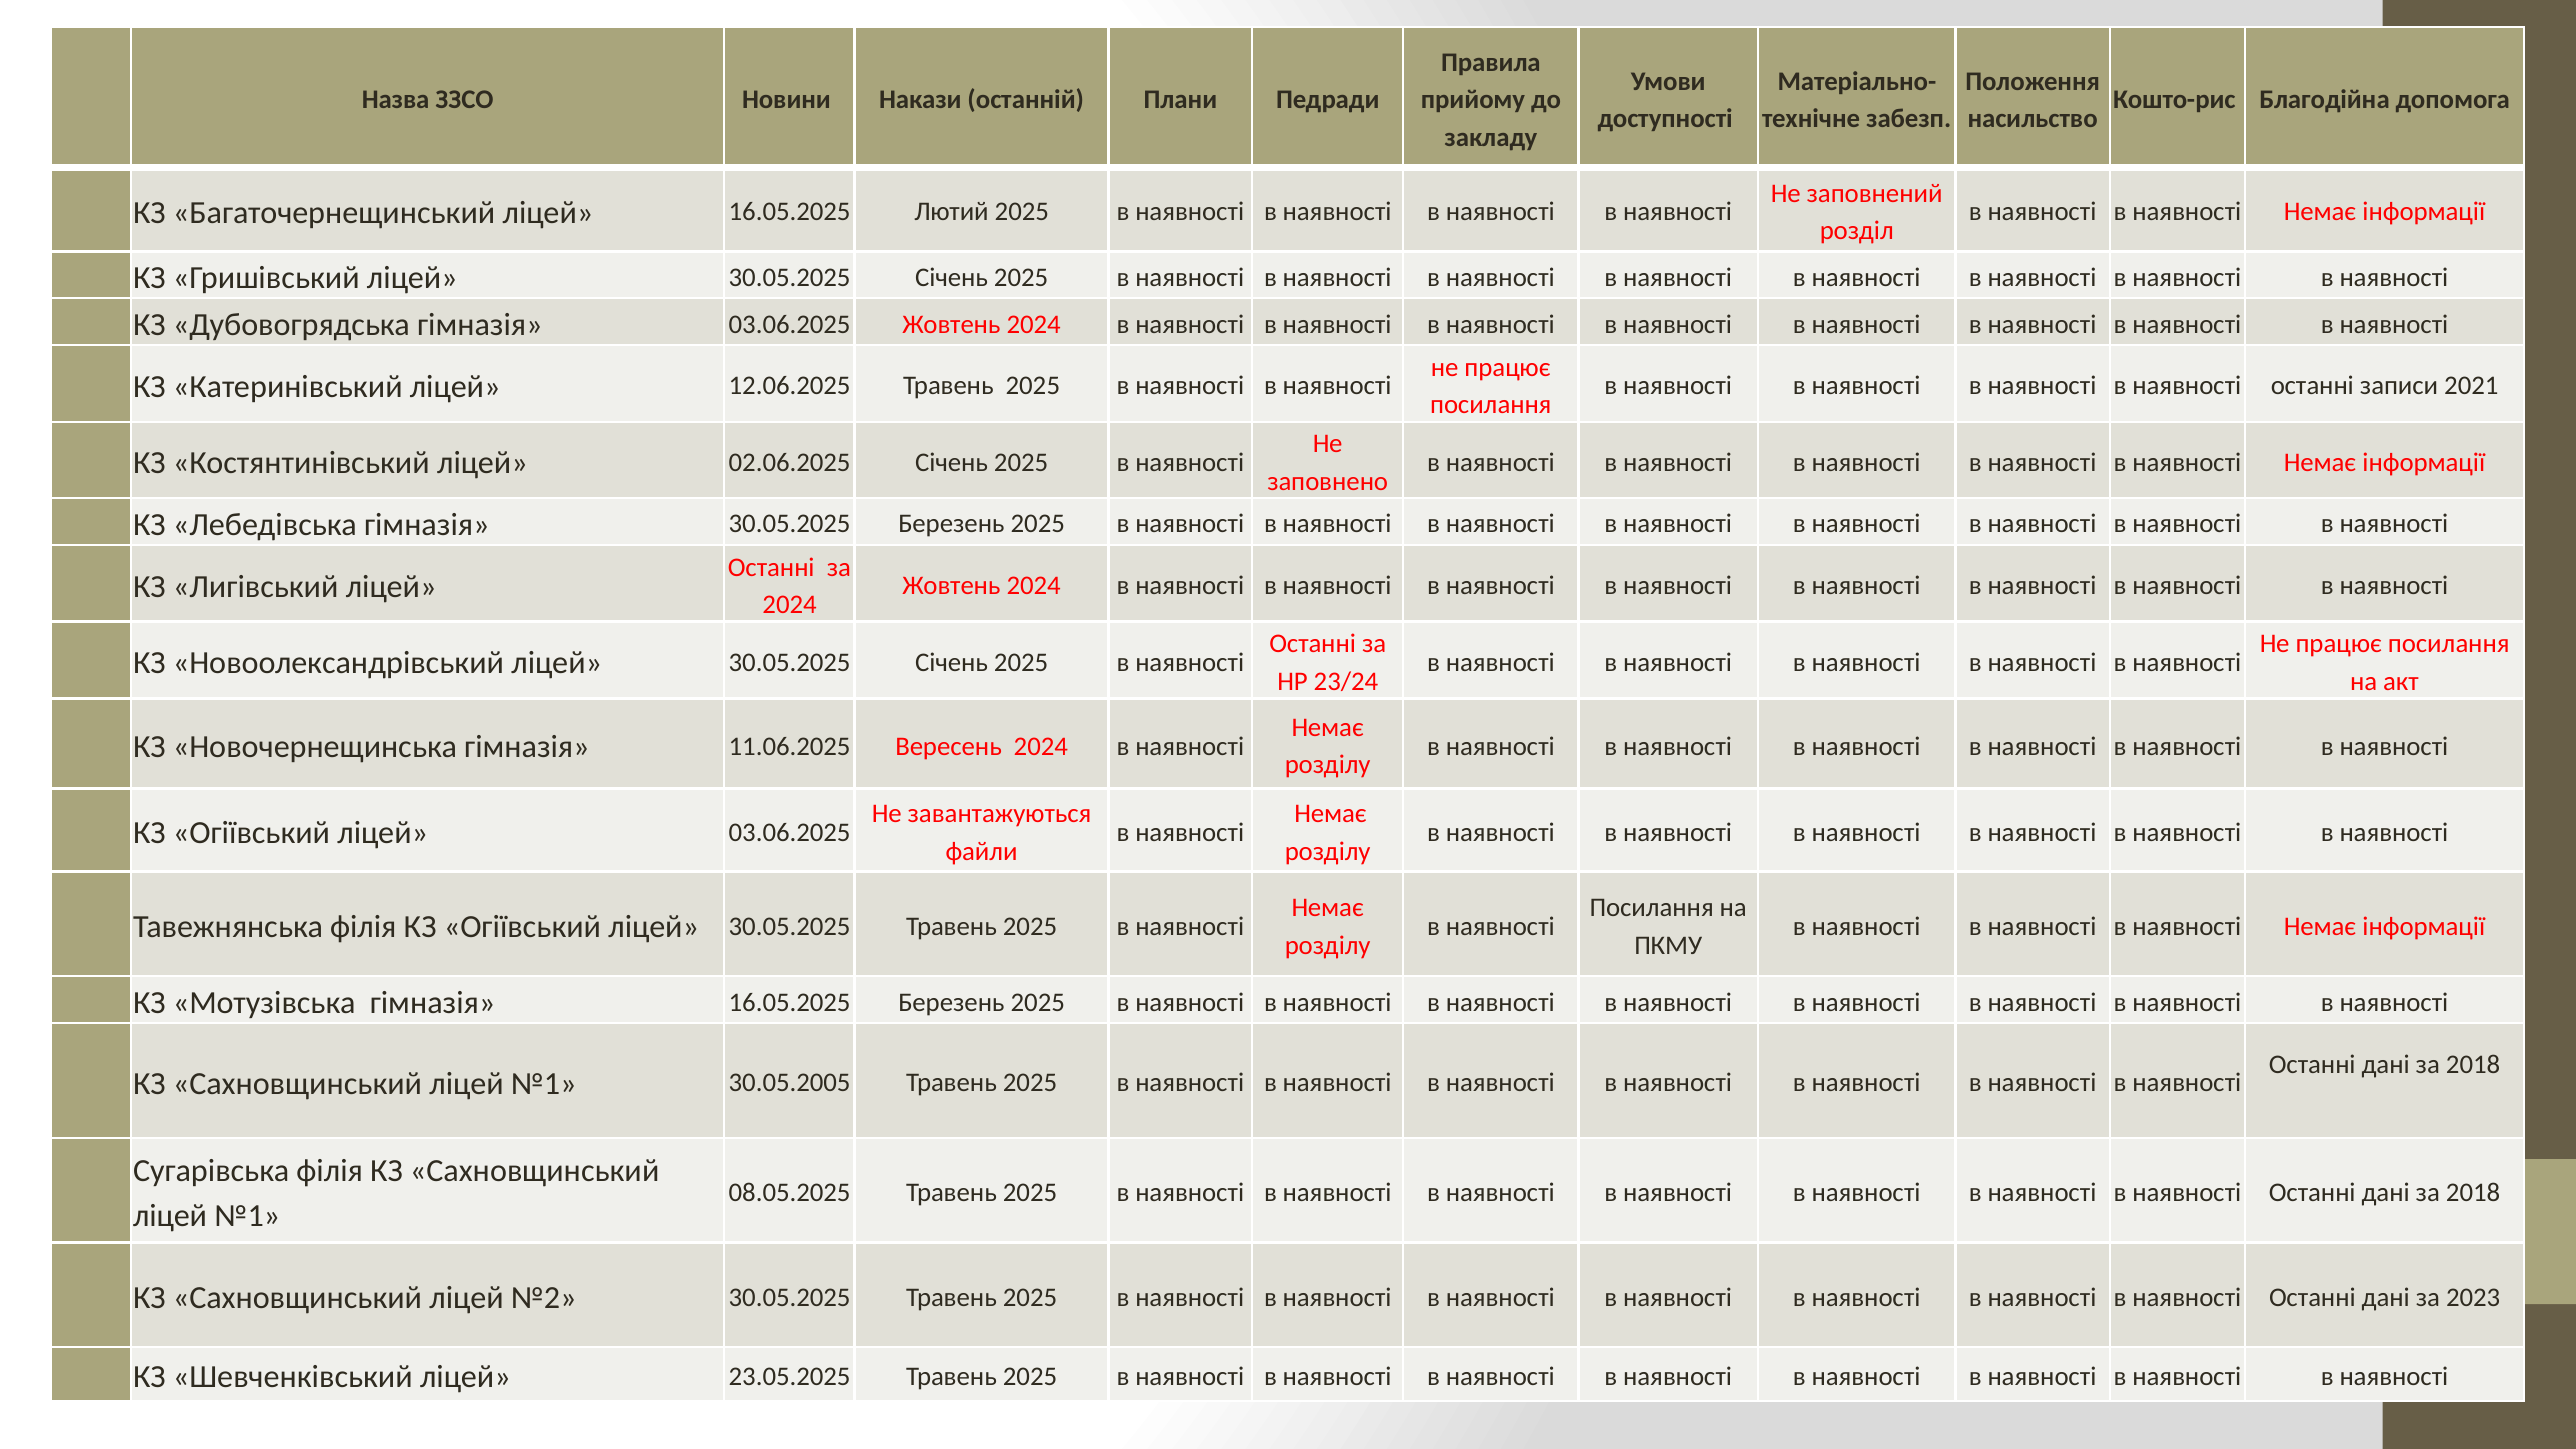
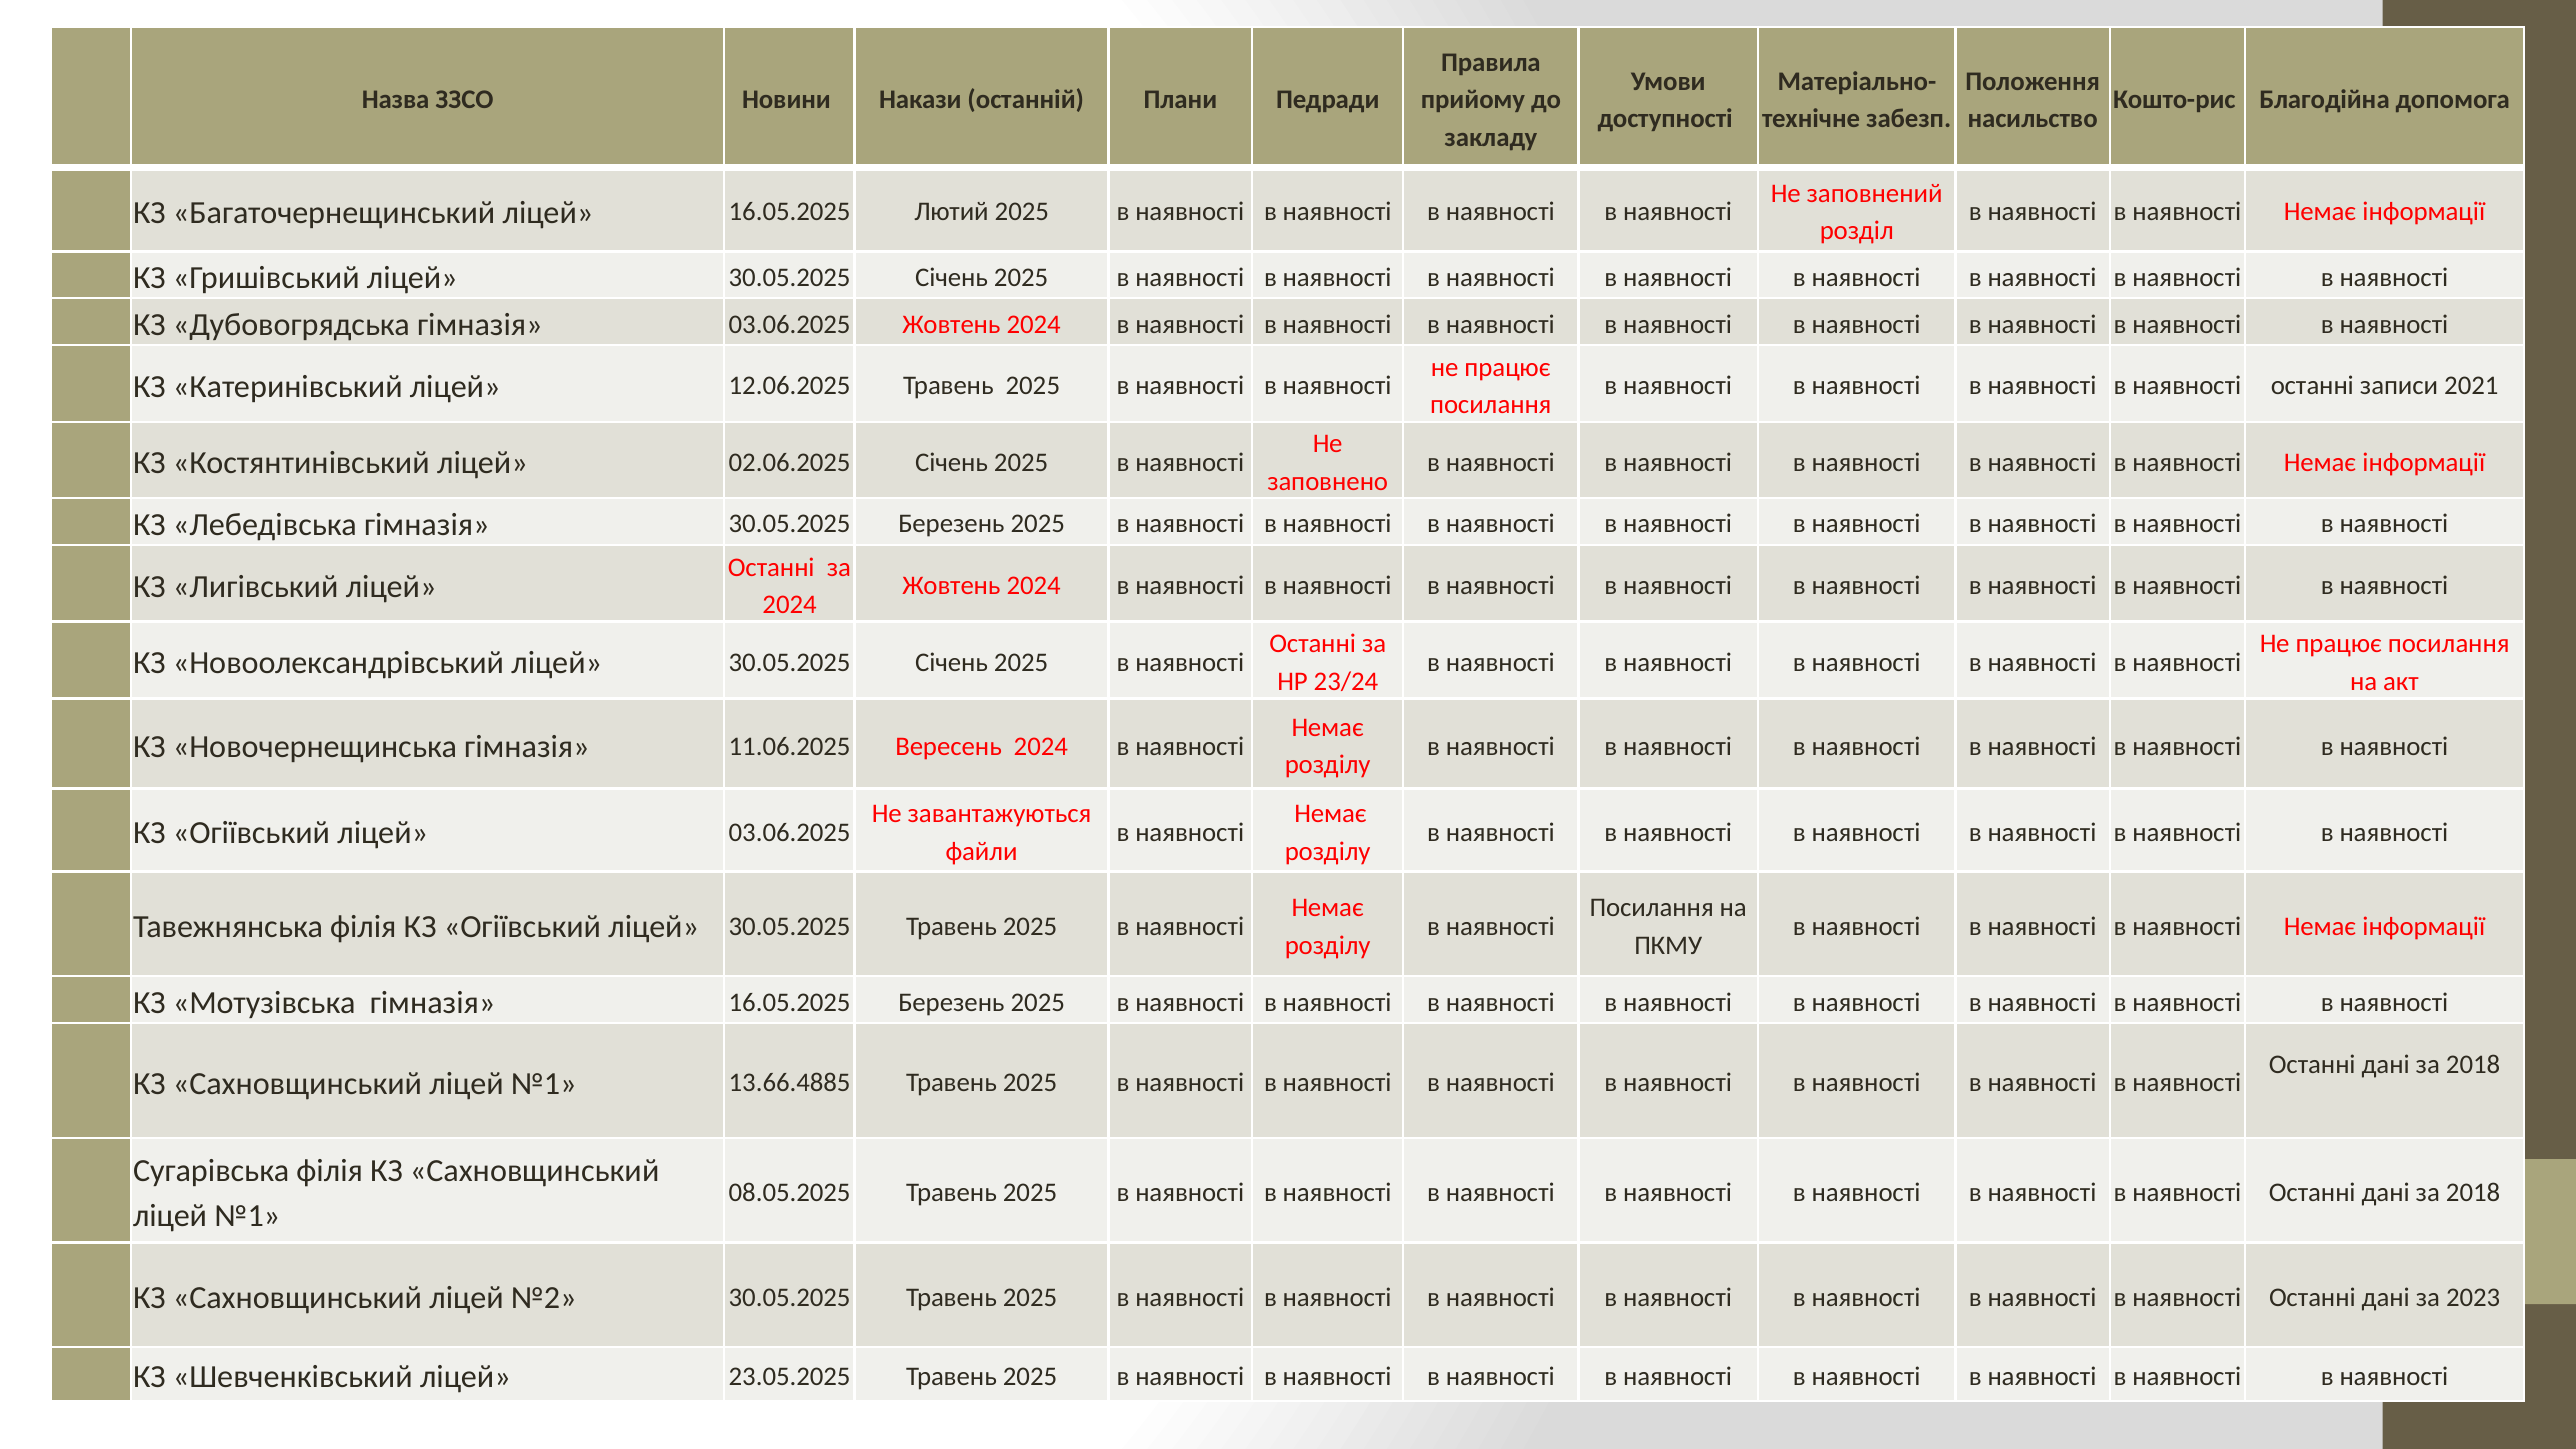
30.05.2005: 30.05.2005 -> 13.66.4885 (790, 1083)
